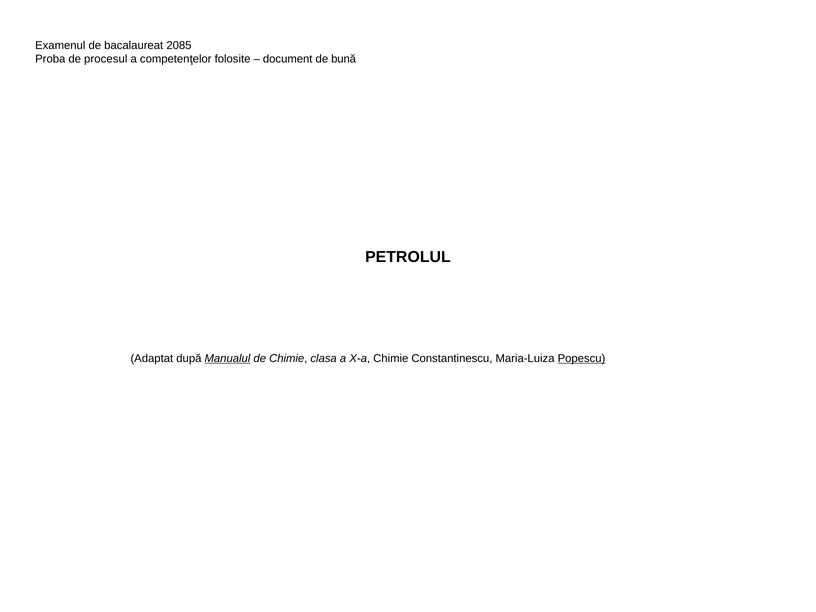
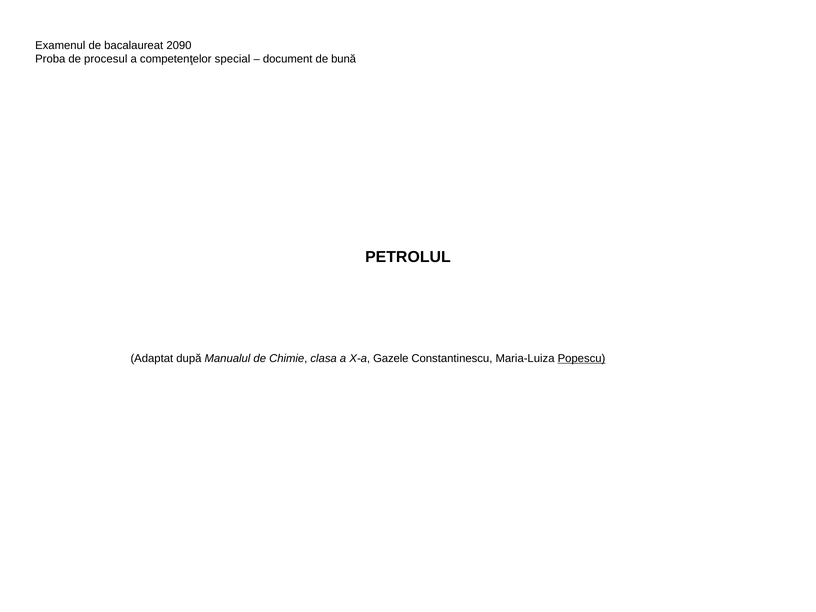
2085: 2085 -> 2090 (179, 46)
folosite: folosite -> special (233, 59)
Manualul underline: present -> none (227, 358)
X-a Chimie: Chimie -> Gazele (391, 358)
